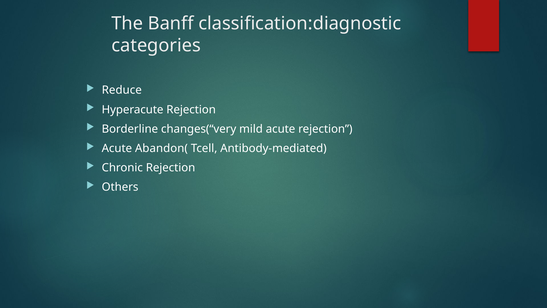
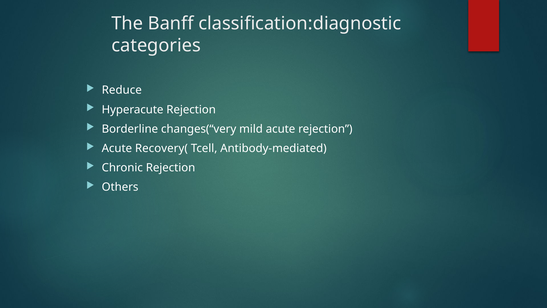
Abandon(: Abandon( -> Recovery( (161, 148)
